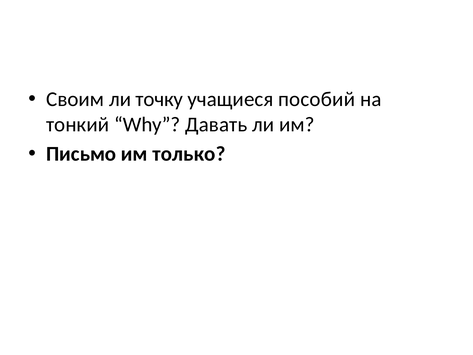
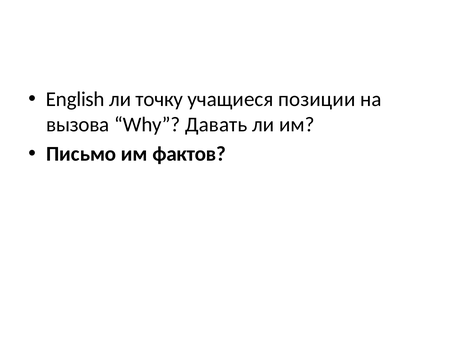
Своим: Своим -> English (75, 99)
пособий: пособий -> позиции (317, 99)
тонкий: тонкий -> вызова (78, 124)
только: только -> фактов (189, 154)
